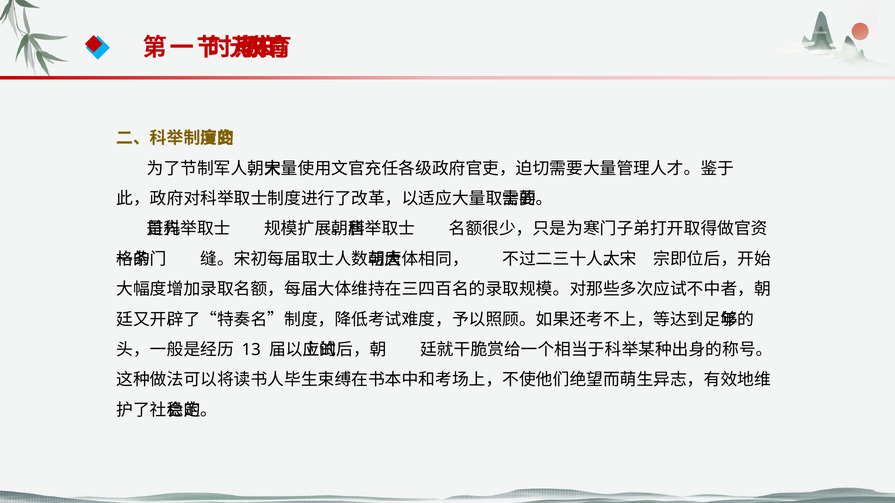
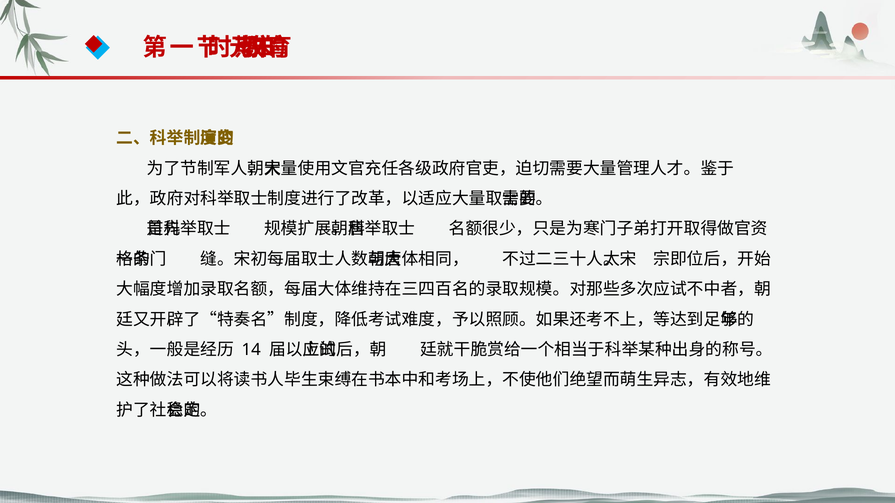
13: 13 -> 14 (251, 350)
